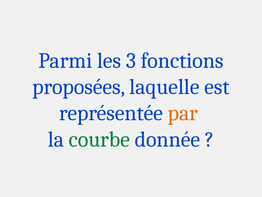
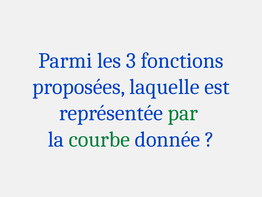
par colour: orange -> green (183, 113)
